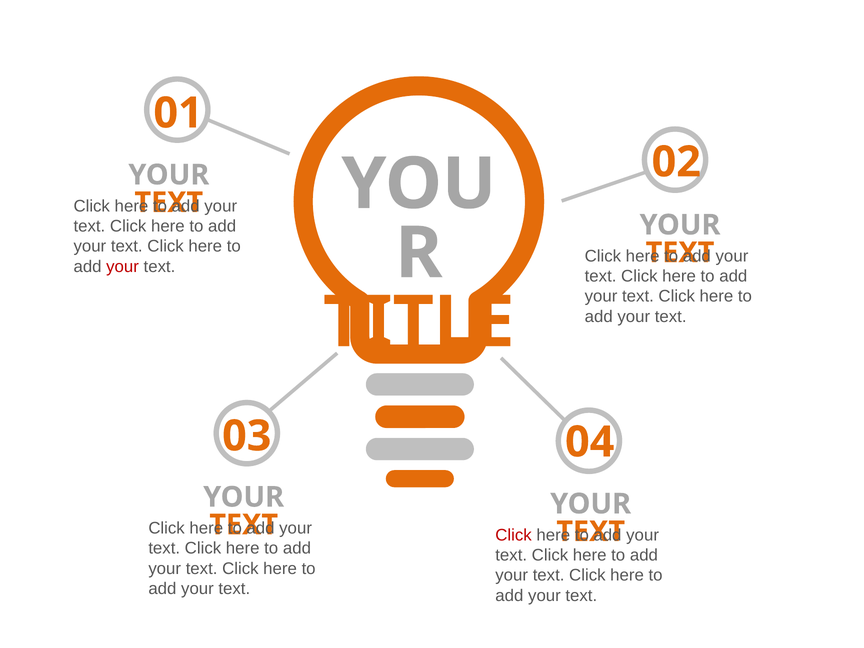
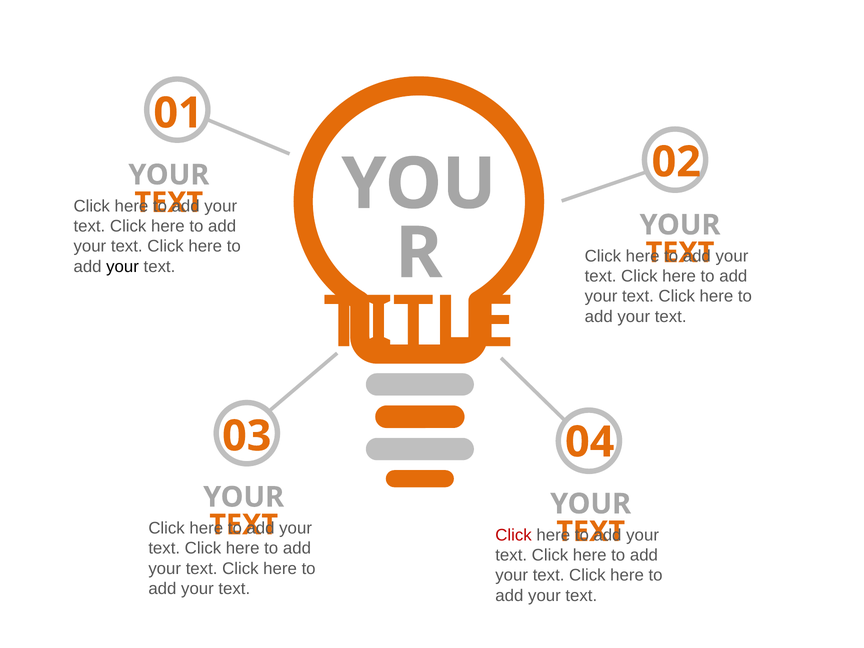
your colour: red -> black (123, 267)
